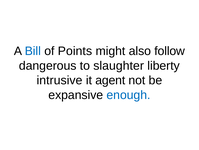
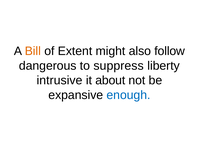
Bill colour: blue -> orange (33, 51)
Points: Points -> Extent (75, 51)
slaughter: slaughter -> suppress (119, 65)
agent: agent -> about (110, 80)
